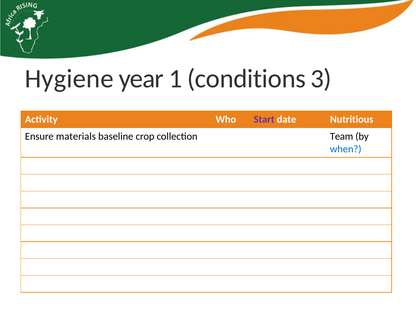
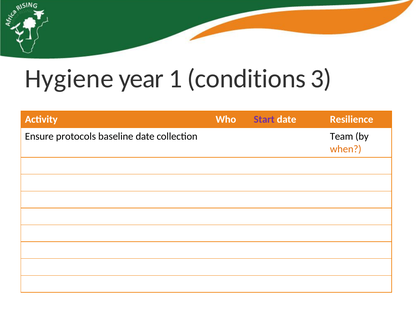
Nutritious: Nutritious -> Resilience (352, 119)
materials: materials -> protocols (76, 136)
baseline crop: crop -> date (145, 136)
when colour: blue -> orange (346, 149)
